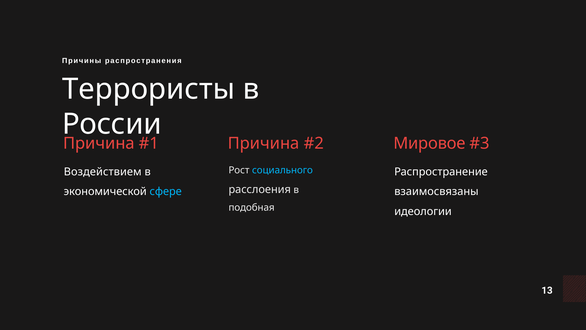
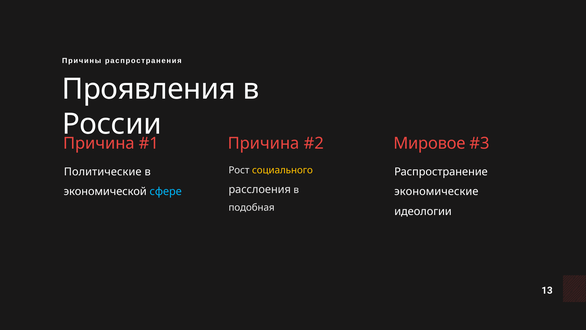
Террористы: Террористы -> Проявления (149, 89)
социального colour: light blue -> yellow (282, 170)
Воздействием: Воздействием -> Политические (103, 172)
взаимосвязаны: взаимосвязаны -> экономические (436, 191)
